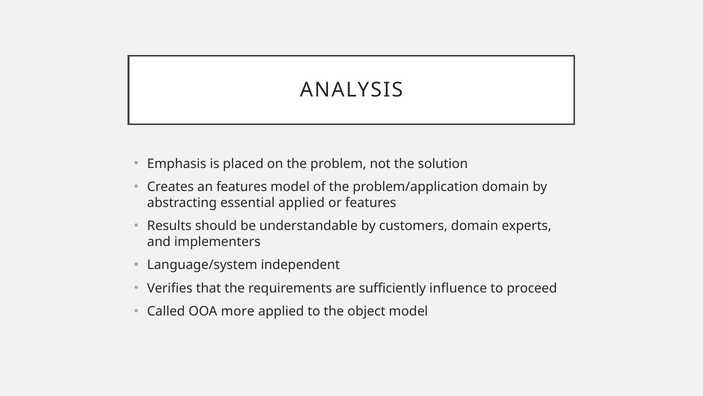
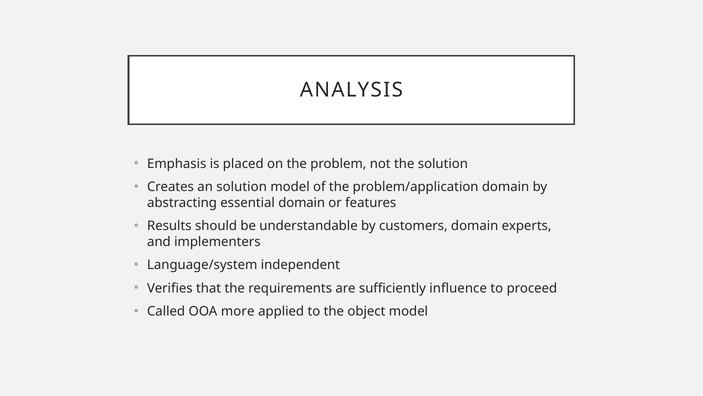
an features: features -> solution (242, 187)
essential applied: applied -> domain (302, 203)
